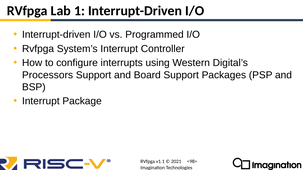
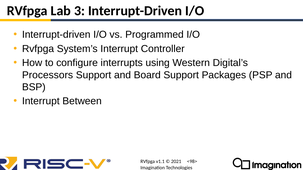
1: 1 -> 3 (79, 11)
Package: Package -> Between (82, 101)
